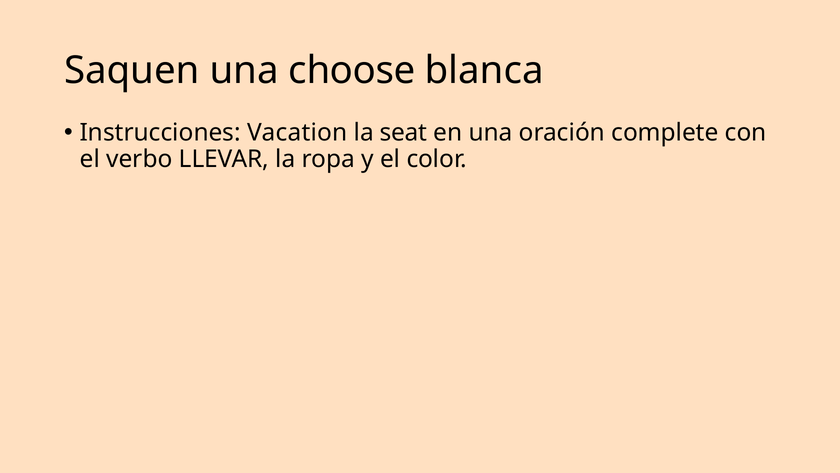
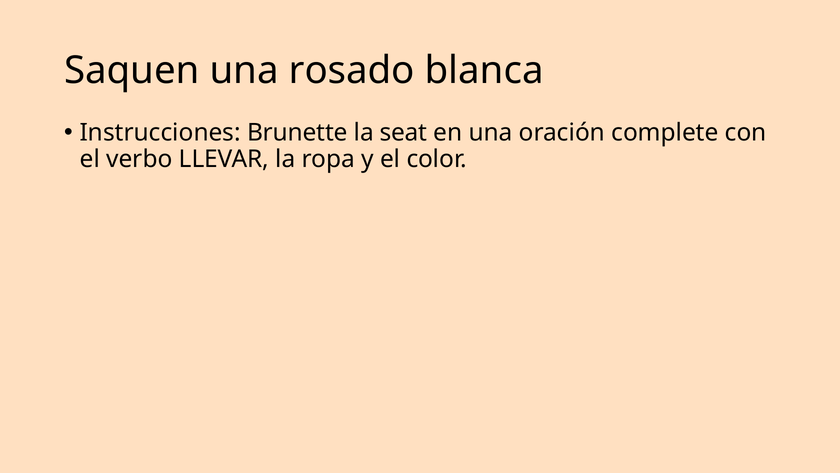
choose: choose -> rosado (352, 71)
Vacation: Vacation -> Brunette (297, 133)
